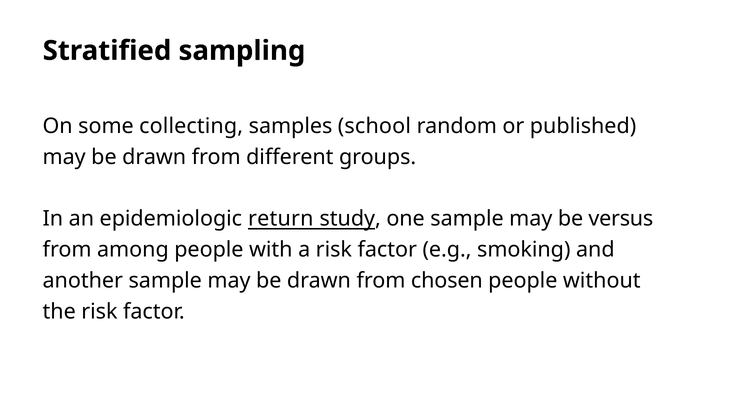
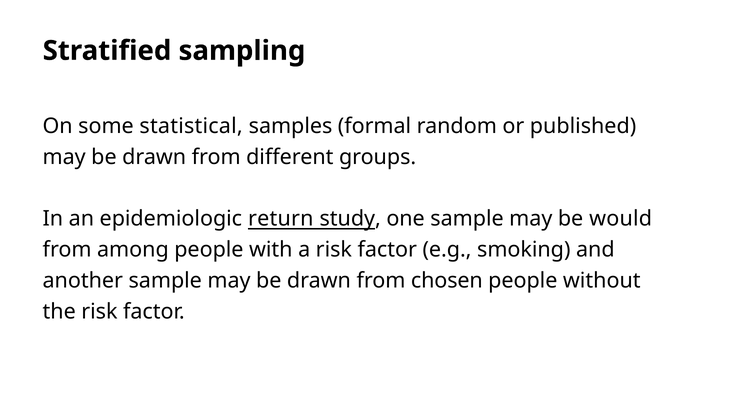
collecting: collecting -> statistical (191, 126)
school: school -> formal (375, 126)
versus: versus -> would (621, 219)
